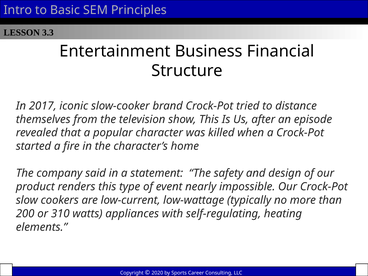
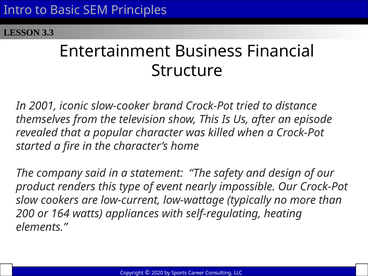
2017: 2017 -> 2001 (43, 106)
310: 310 -> 164 (60, 214)
